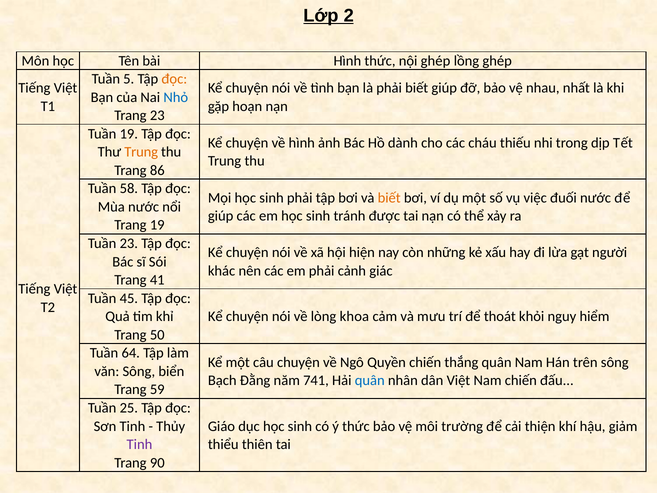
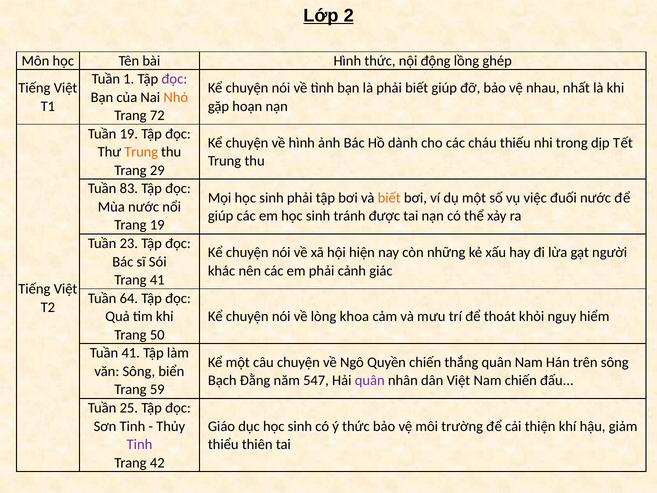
nội ghép: ghép -> động (436, 61)
5: 5 -> 1 (129, 79)
đọc colour: orange -> purple (174, 79)
Nhỏ colour: blue -> orange (176, 97)
Trang 23: 23 -> 72 (157, 115)
86: 86 -> 29 (157, 170)
58: 58 -> 83 (129, 189)
45: 45 -> 64 (129, 298)
Tuần 64: 64 -> 41 (131, 353)
741: 741 -> 547 (316, 380)
quân colour: blue -> purple (370, 380)
90: 90 -> 42 (157, 463)
